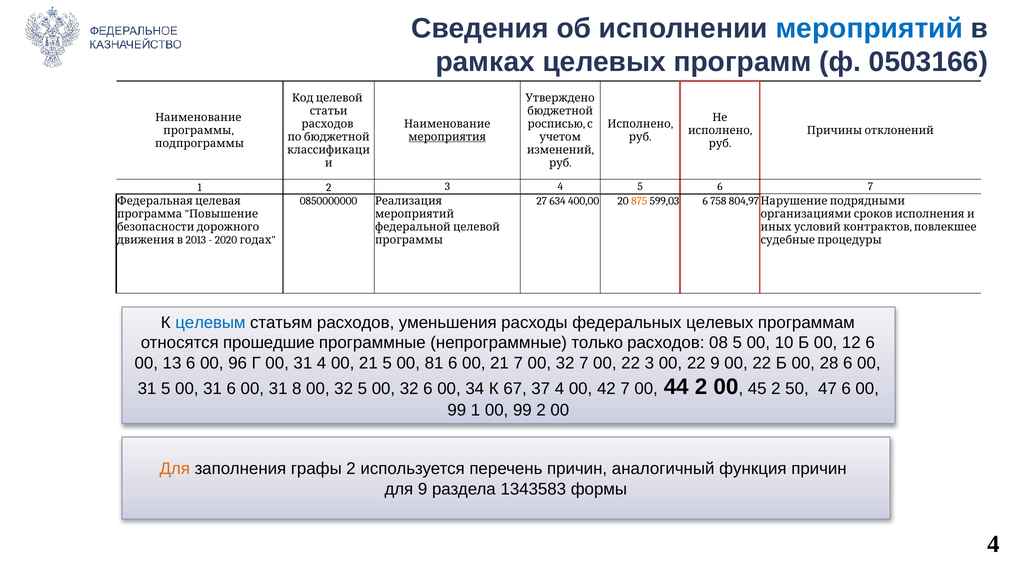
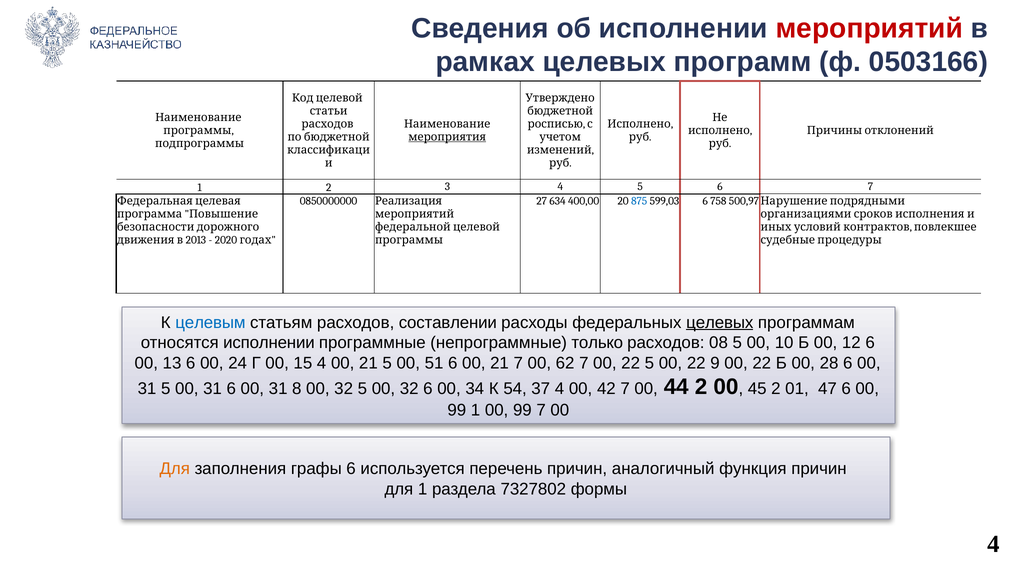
мероприятий colour: blue -> red (869, 28)
875 colour: orange -> blue (639, 201)
804,97: 804,97 -> 500,97 (744, 201)
уменьшения: уменьшения -> составлении (448, 322)
целевых underline: none -> present (720, 322)
относятся прошедшие: прошедшие -> исполнении (269, 343)
96: 96 -> 24 (238, 363)
Г 00 31: 31 -> 15 (303, 363)
81: 81 -> 51 (434, 363)
7 00 32: 32 -> 62 (565, 363)
22 3: 3 -> 5 (649, 363)
67: 67 -> 54 (515, 389)
50: 50 -> 01 (797, 389)
99 2: 2 -> 7 (541, 410)
графы 2: 2 -> 6 (351, 469)
для 9: 9 -> 1 (423, 489)
1343583: 1343583 -> 7327802 (533, 489)
